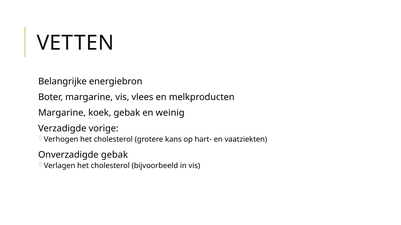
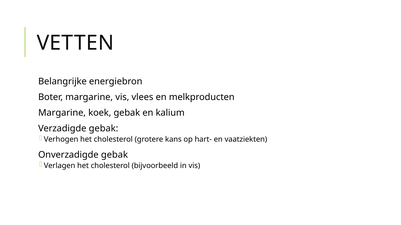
weinig: weinig -> kalium (170, 113)
Verzadigde vorige: vorige -> gebak (104, 129)
